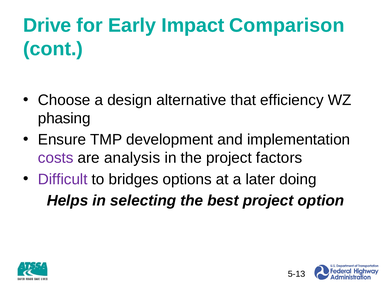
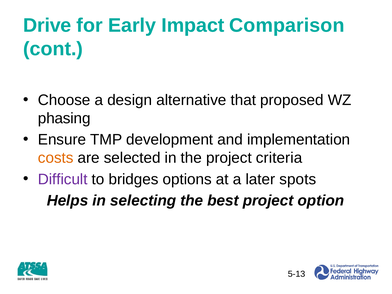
efficiency: efficiency -> proposed (292, 100)
costs colour: purple -> orange (56, 158)
analysis: analysis -> selected (132, 158)
factors: factors -> criteria (279, 158)
doing: doing -> spots (298, 179)
